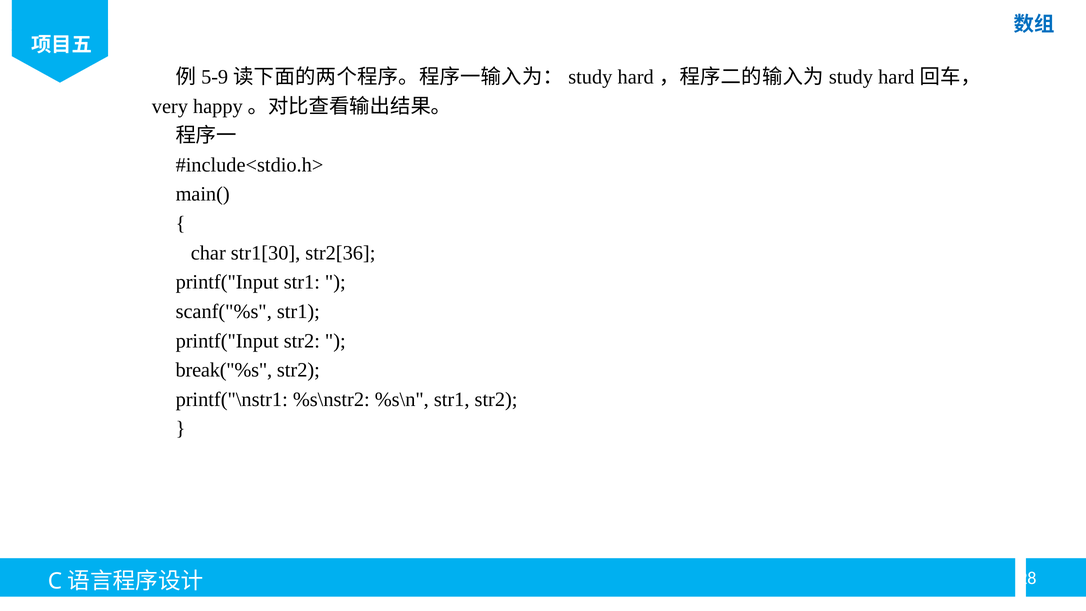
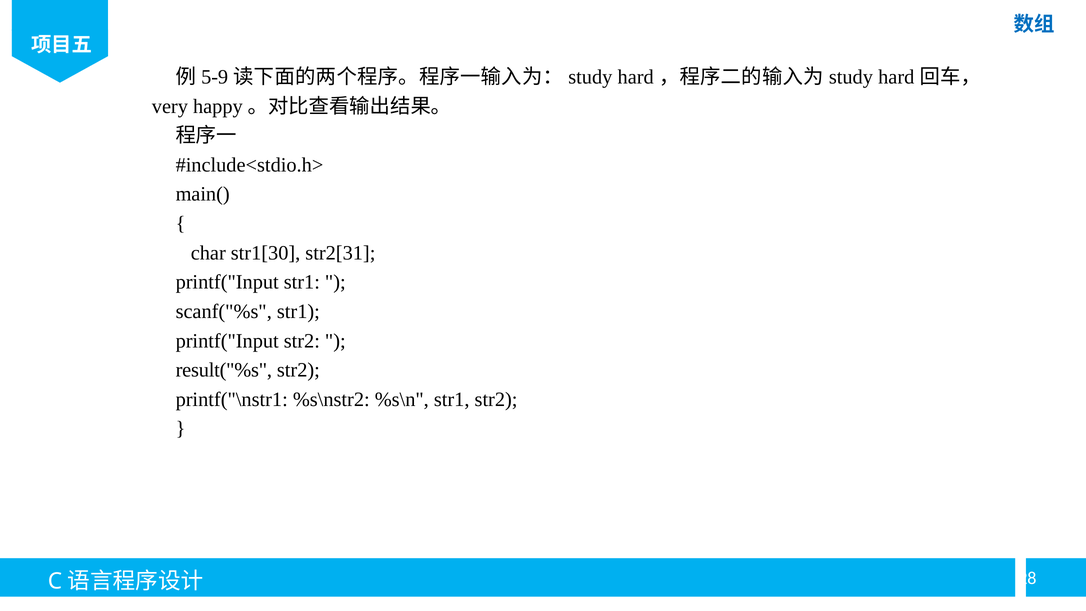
str2[36: str2[36 -> str2[31 (340, 253)
break("%s: break("%s -> result("%s (224, 370)
